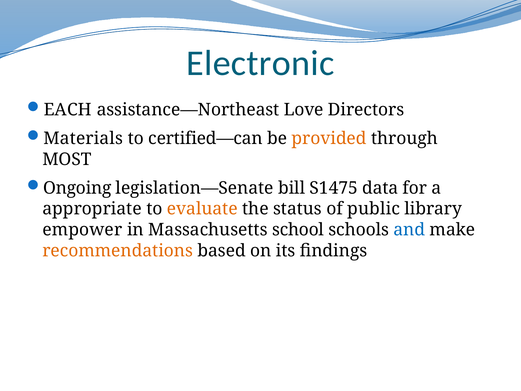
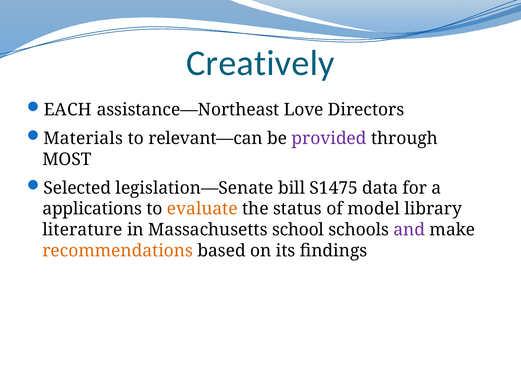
Electronic: Electronic -> Creatively (260, 63)
certified—can: certified—can -> relevant—can (206, 138)
provided colour: orange -> purple (329, 138)
Ongoing: Ongoing -> Selected (77, 188)
appropriate: appropriate -> applications (92, 209)
public: public -> model (374, 209)
empower: empower -> literature (82, 230)
and colour: blue -> purple (409, 230)
